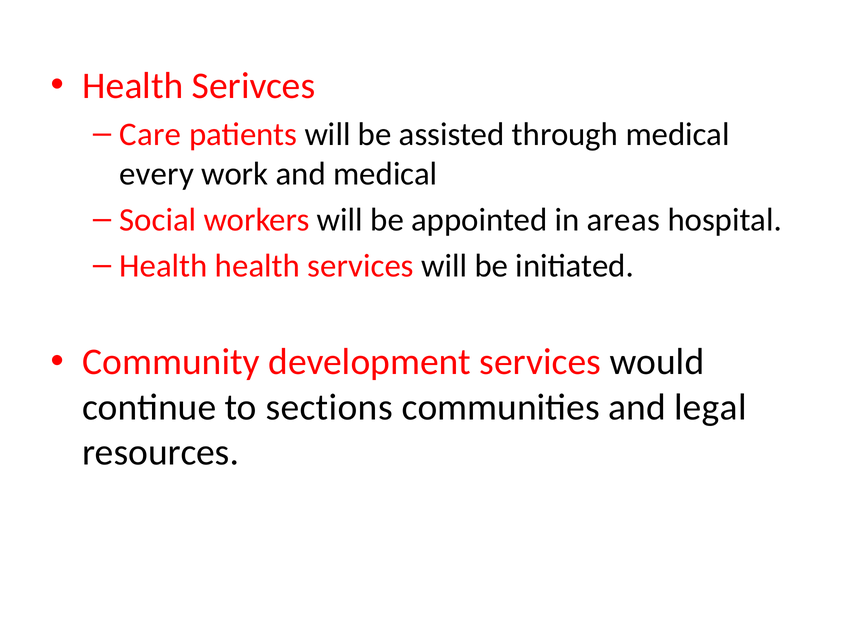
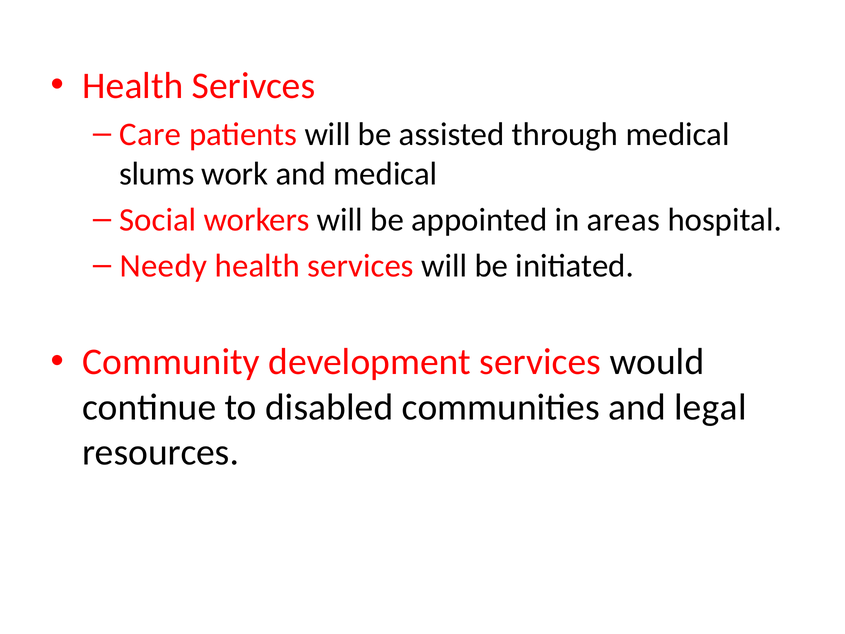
every: every -> slums (157, 174)
Health: Health -> Needy (163, 266)
sections: sections -> disabled (329, 407)
